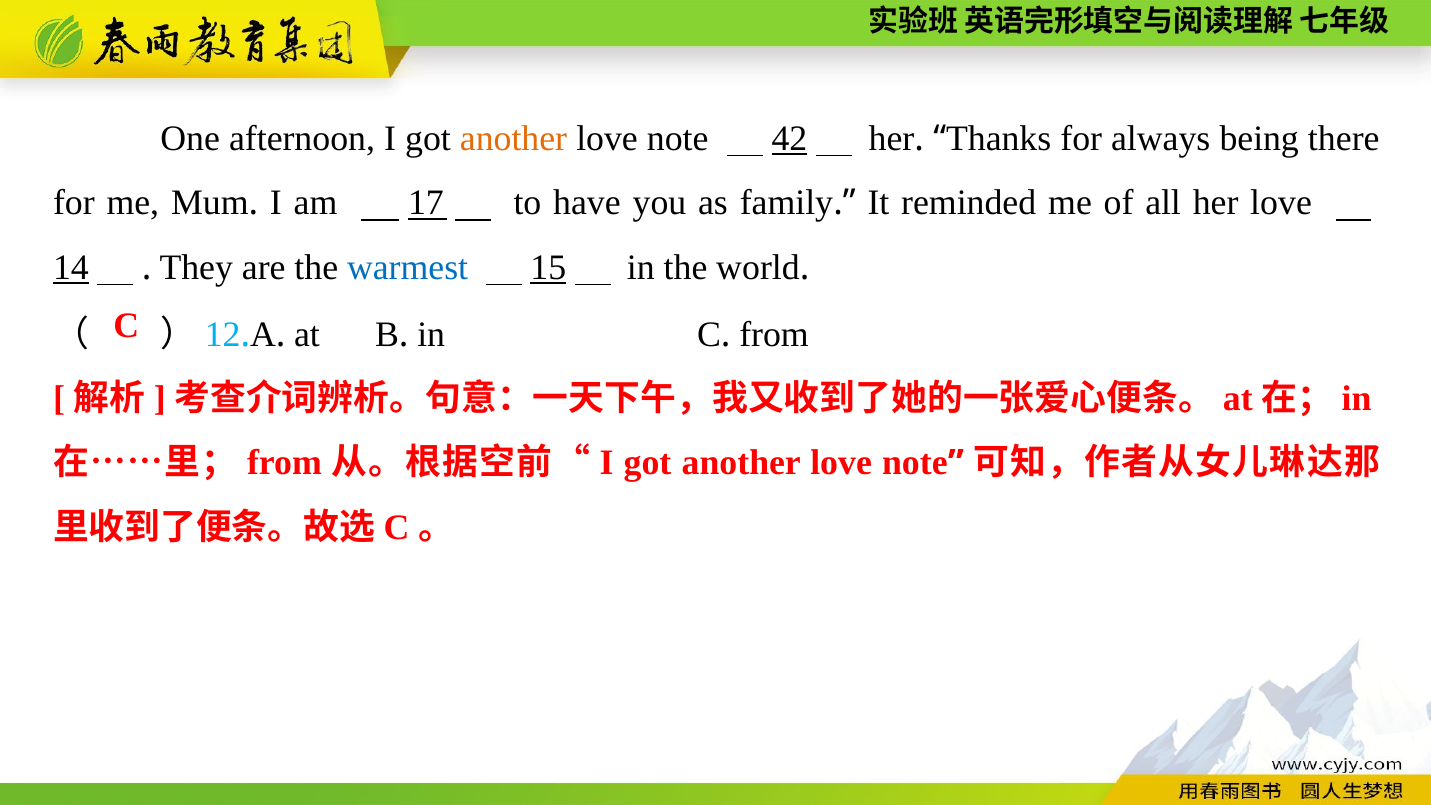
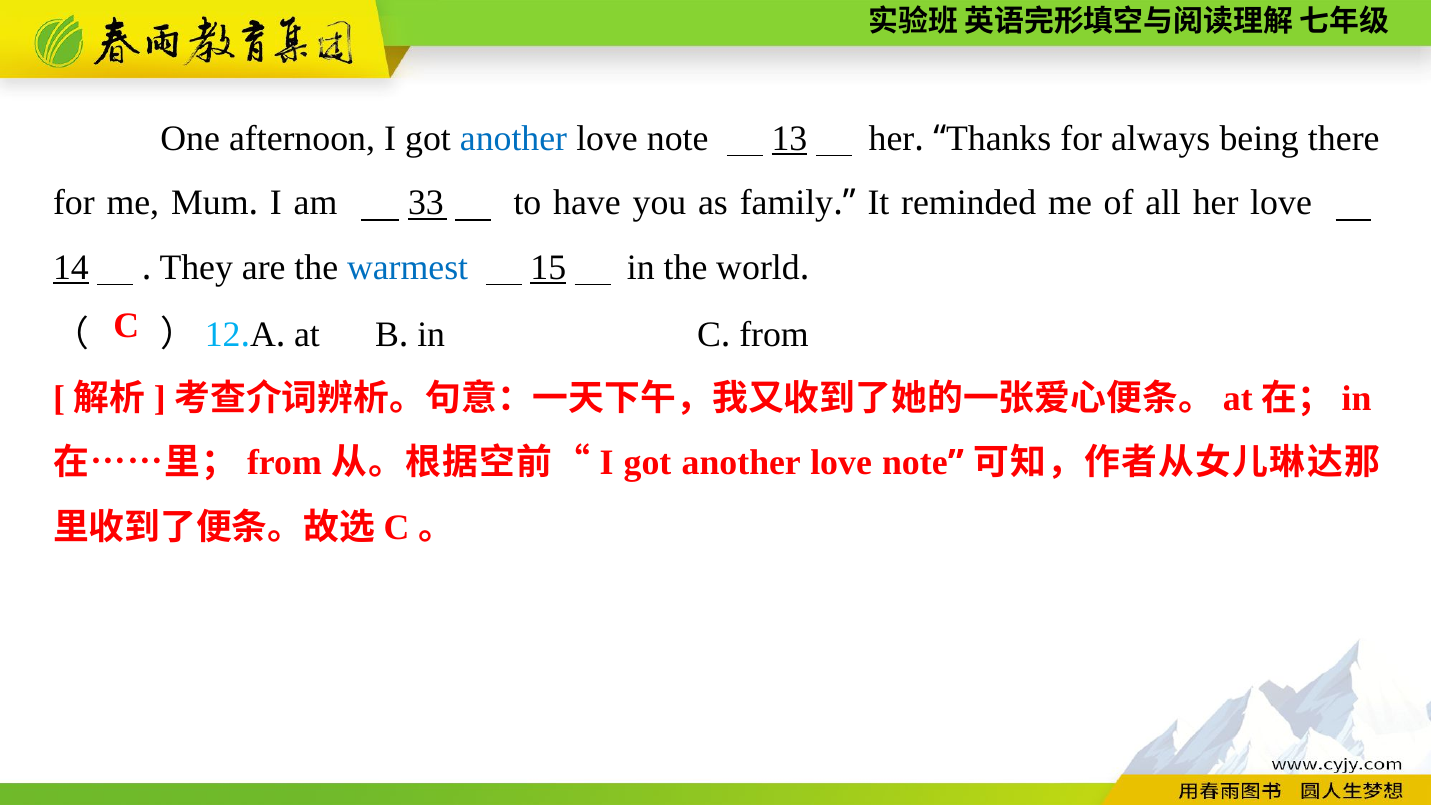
another colour: orange -> blue (514, 138)
42: 42 -> 13 (789, 138)
17: 17 -> 33 (426, 203)
